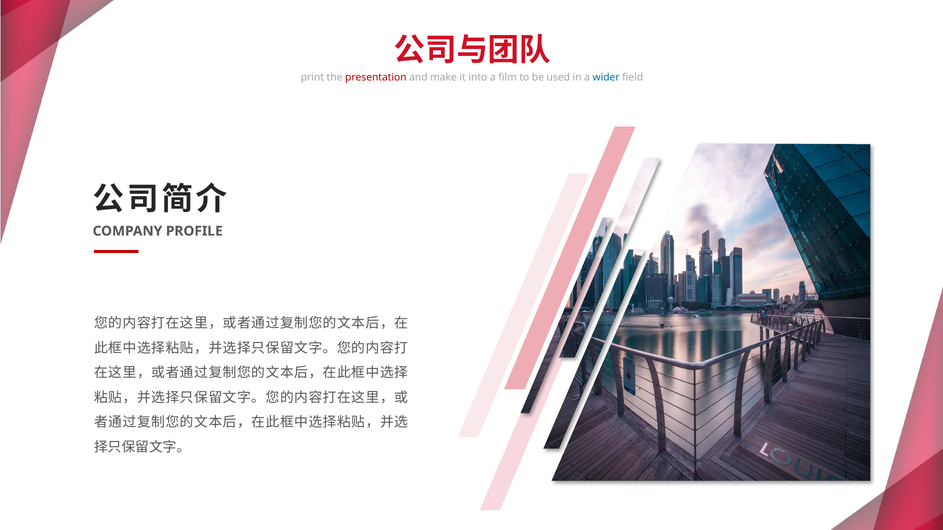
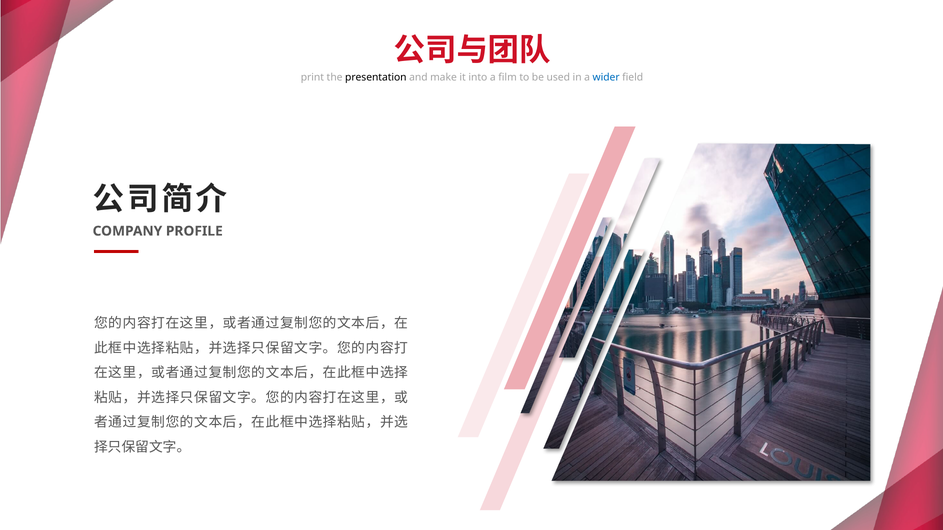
presentation colour: red -> black (376, 78)
